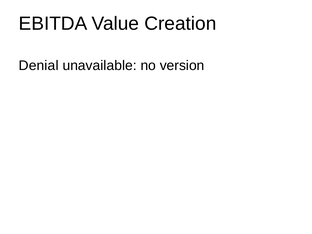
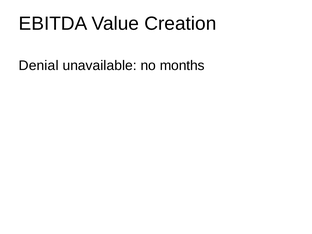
version: version -> months (182, 65)
